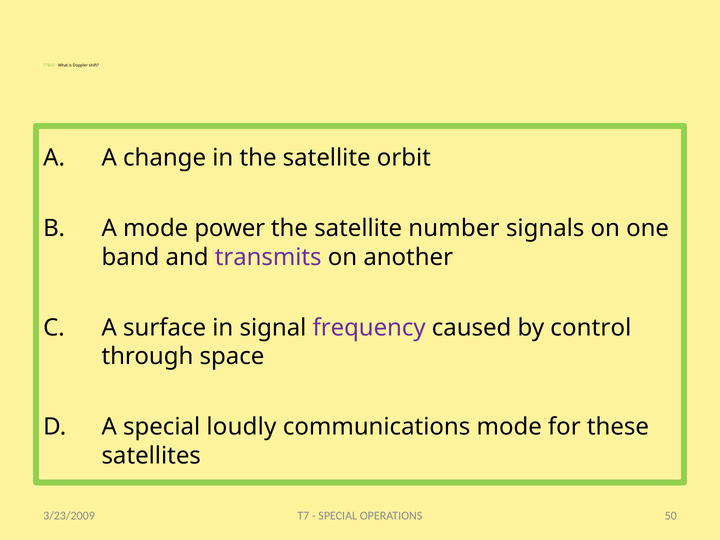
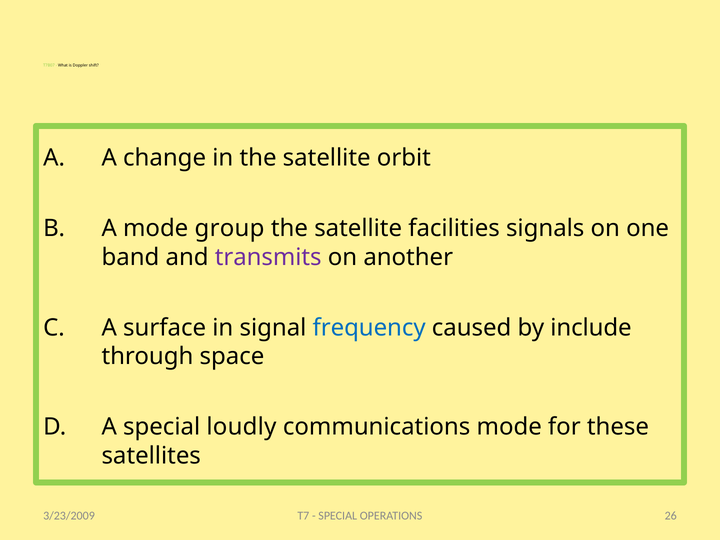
power: power -> group (230, 228)
number: number -> facilities (454, 228)
frequency colour: purple -> blue (369, 328)
control: control -> include (591, 328)
50: 50 -> 26 (671, 516)
